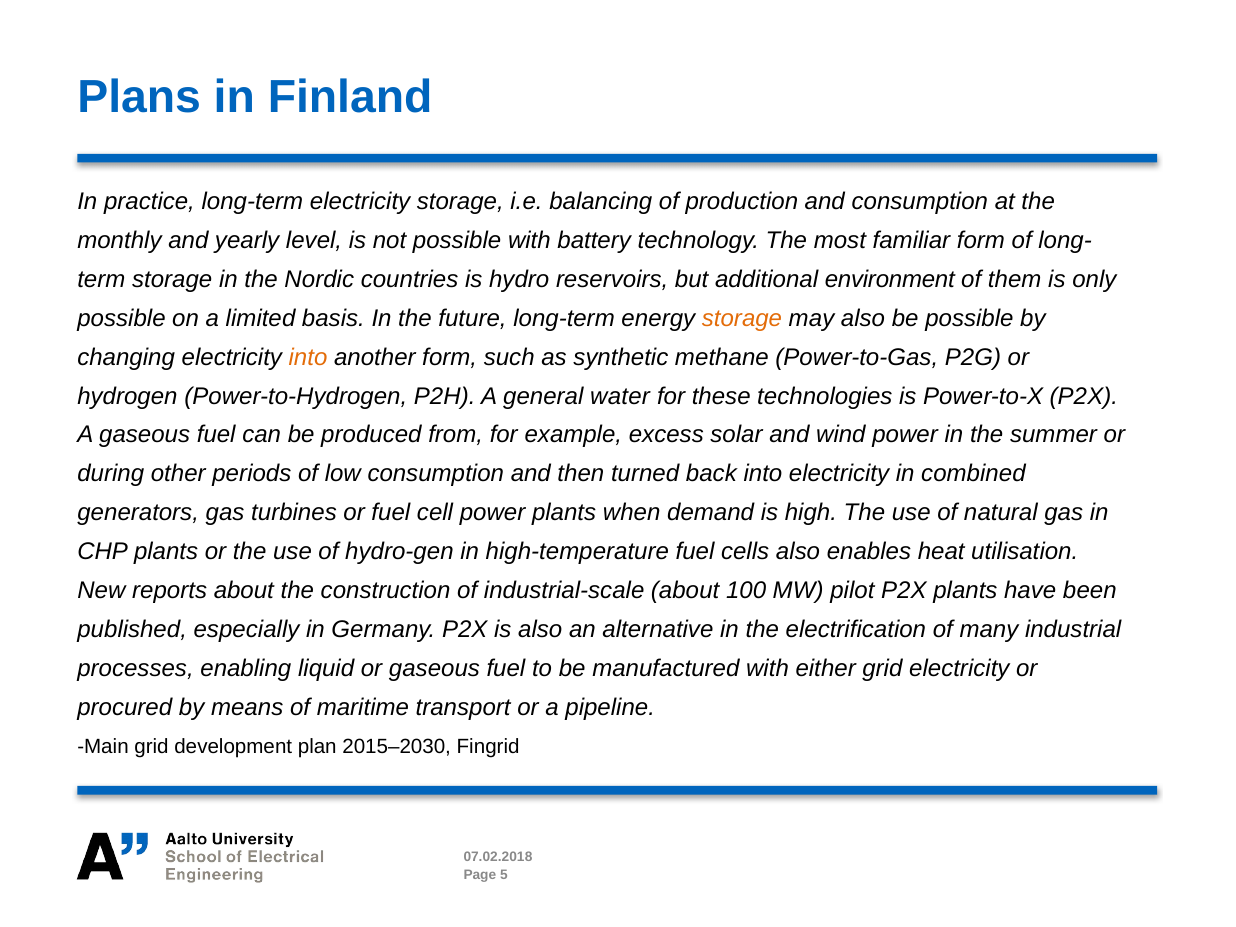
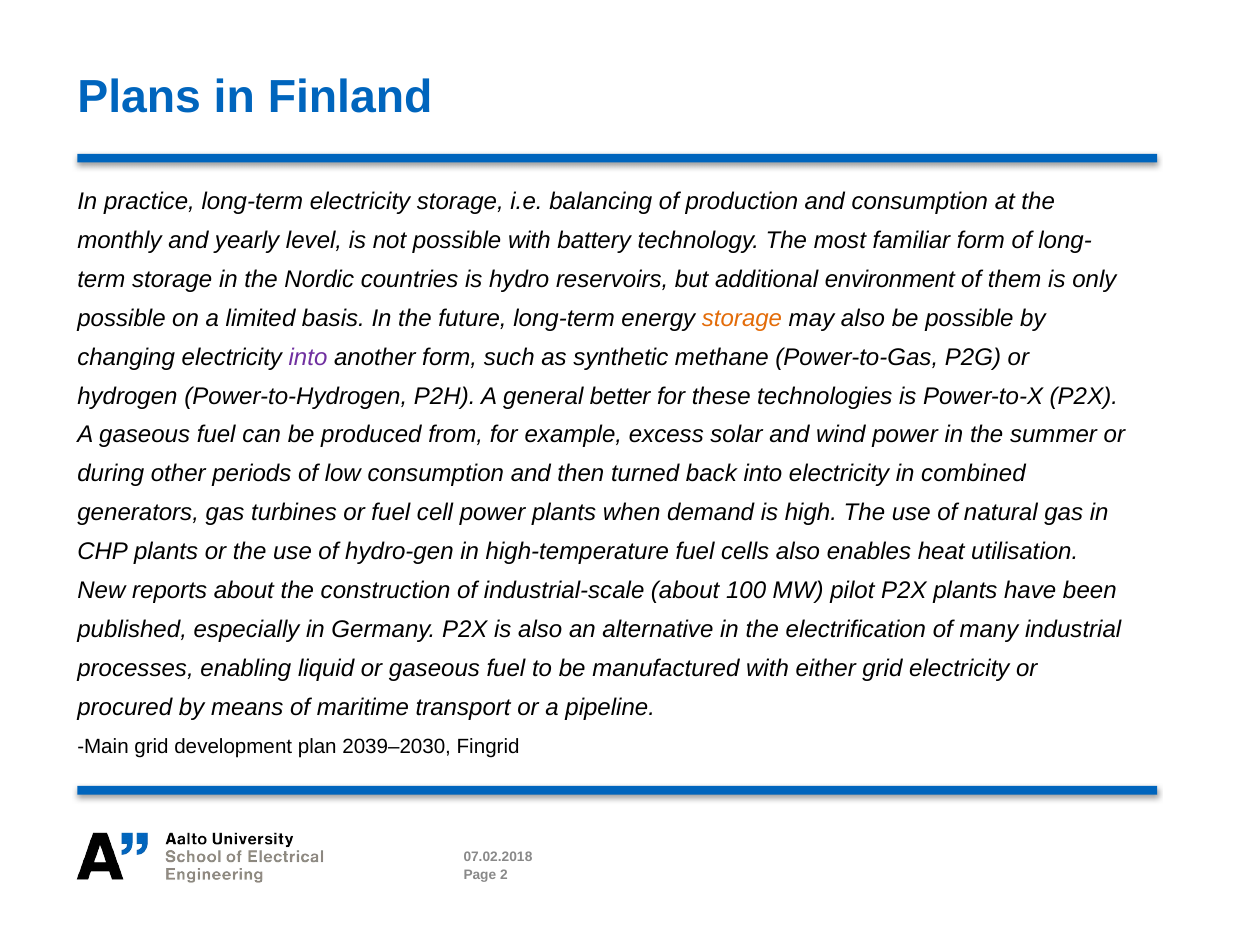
into colour: orange -> purple (308, 357)
water: water -> better (620, 396)
2015–2030: 2015–2030 -> 2039–2030 (397, 746)
5: 5 -> 2 (504, 875)
